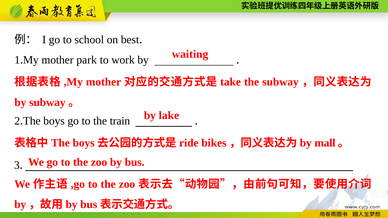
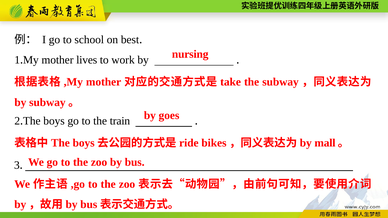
waiting: waiting -> nursing (190, 54)
park: park -> lives (87, 60)
lake: lake -> goes (169, 116)
